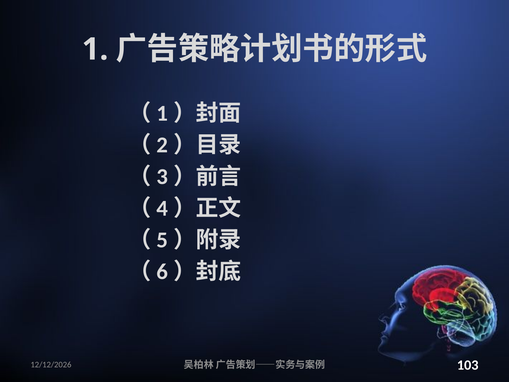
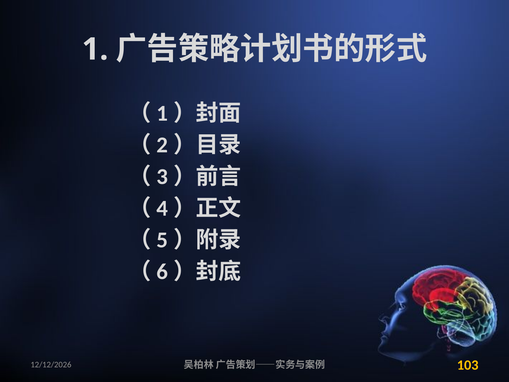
103 colour: white -> yellow (468, 365)
